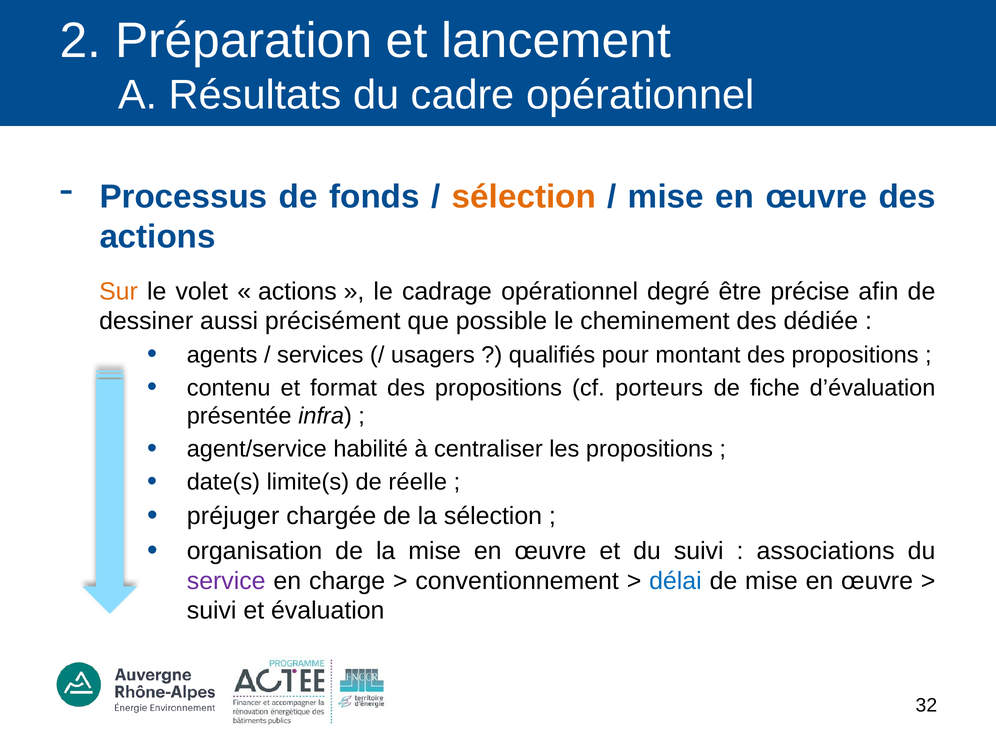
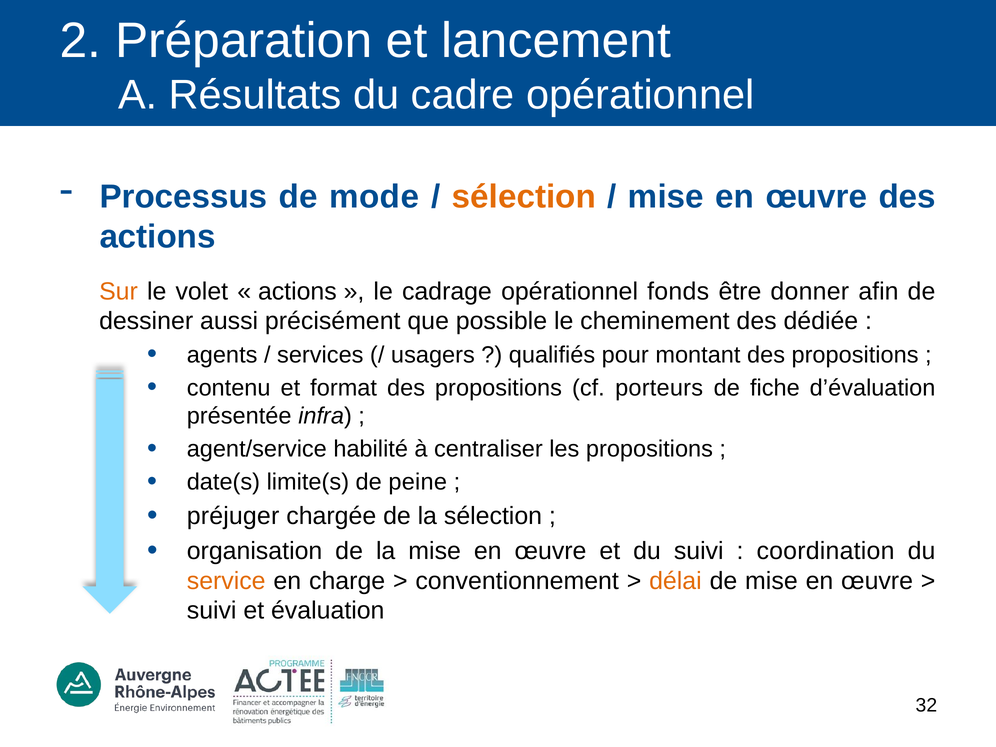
fonds: fonds -> mode (374, 197)
degré: degré -> fonds (678, 291)
précise: précise -> donner (810, 291)
réelle: réelle -> peine (418, 482)
associations: associations -> coordination (826, 551)
service colour: purple -> orange (226, 581)
délai colour: blue -> orange (675, 581)
